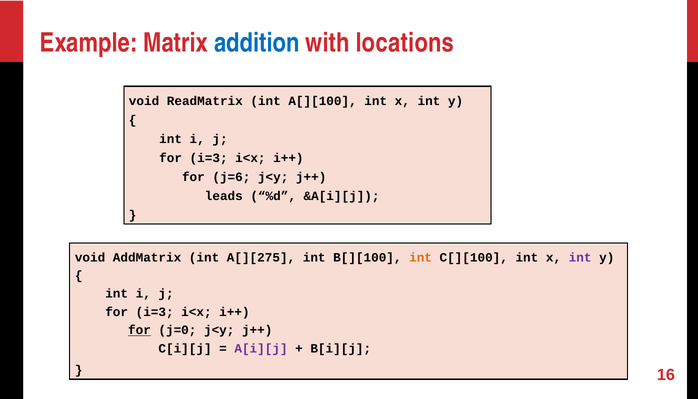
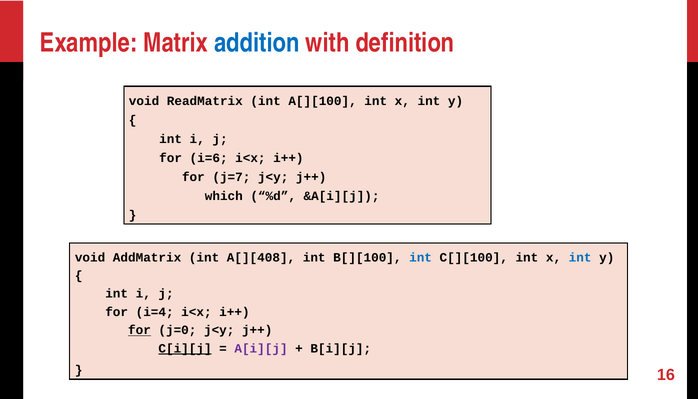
locations: locations -> definition (405, 43)
i=3: i=3 -> i=6 (209, 158)
j=6: j=6 -> j=7 (231, 177)
leads: leads -> which (224, 196)
A[][275: A[][275 -> A[][408 (261, 257)
int colour: orange -> blue (421, 257)
int colour: purple -> blue (580, 257)
i=3: i=3 -> i=4 (155, 312)
C[i][j underline: none -> present (185, 348)
